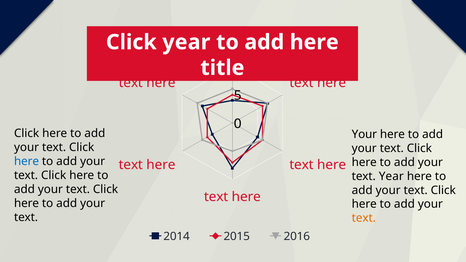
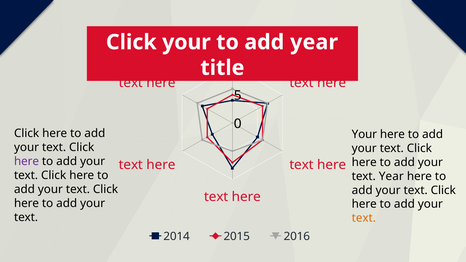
Click year: year -> your (186, 42)
here: here -> year (314, 42)
here colour: blue -> purple (27, 161)
